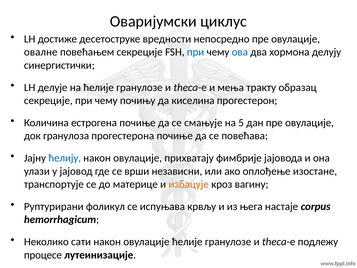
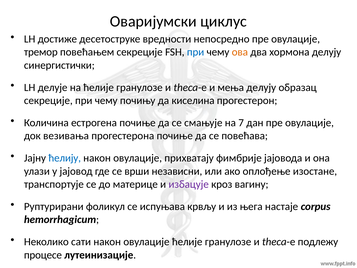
овалне: овалне -> тремор (41, 52)
ова colour: blue -> orange (240, 52)
мења тракту: тракту -> делују (261, 87)
5: 5 -> 7 (241, 123)
гранулоза: гранулоза -> везивања (66, 136)
избацује colour: orange -> purple (189, 184)
